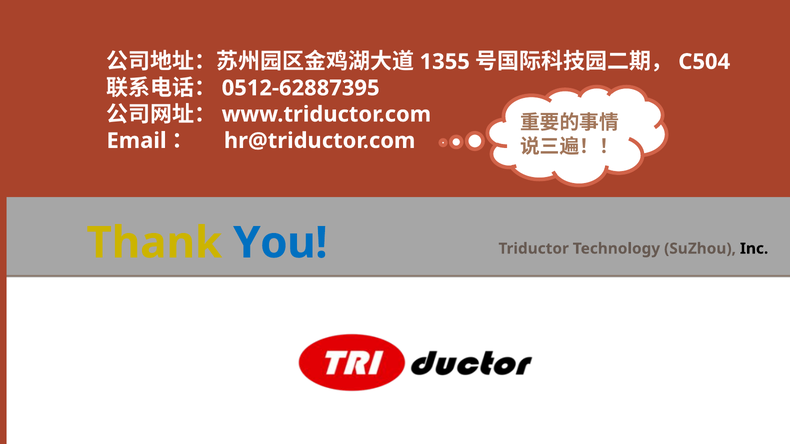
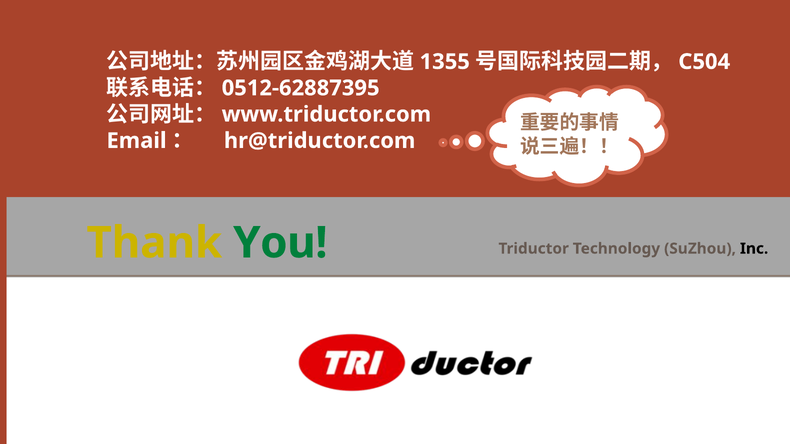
You colour: blue -> green (280, 243)
